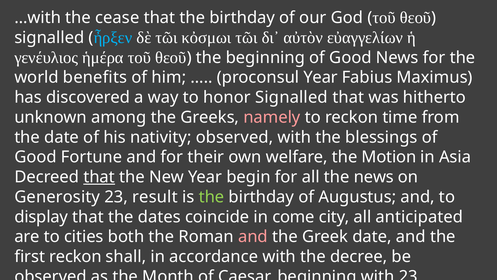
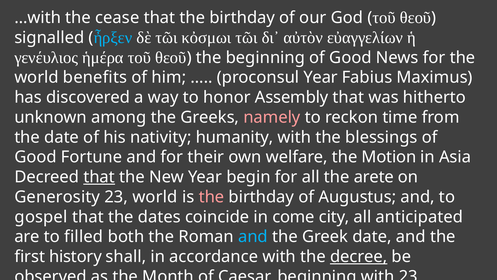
honor Signalled: Signalled -> Assembly (292, 97)
nativity observed: observed -> humanity (235, 137)
the news: news -> arete (374, 177)
23 result: result -> world (155, 197)
the colour: light green -> pink (212, 197)
display: display -> gospel (41, 217)
cities: cities -> filled (84, 236)
and colour: pink -> light blue (253, 236)
first reckon: reckon -> history (75, 256)
decree underline: none -> present (359, 256)
